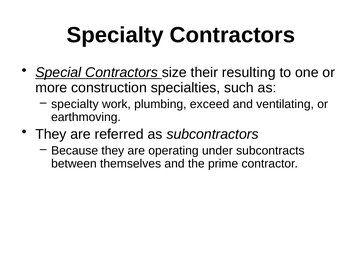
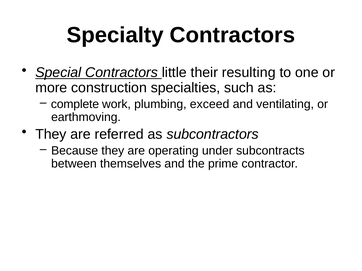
size: size -> little (174, 73)
specialty: specialty -> complete (75, 104)
